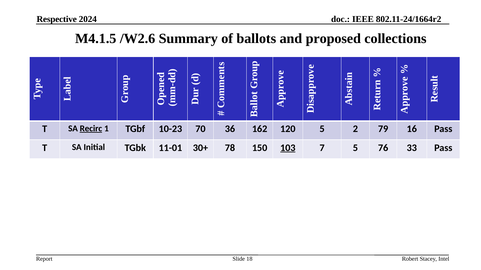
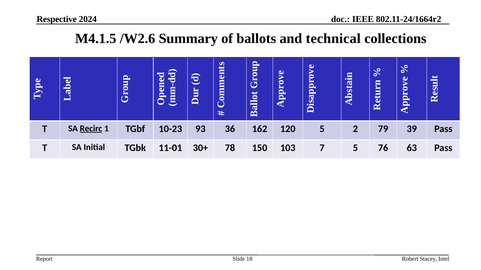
proposed: proposed -> technical (333, 39)
70: 70 -> 93 (200, 129)
16: 16 -> 39 (412, 129)
103 underline: present -> none (288, 148)
33: 33 -> 63 (412, 148)
